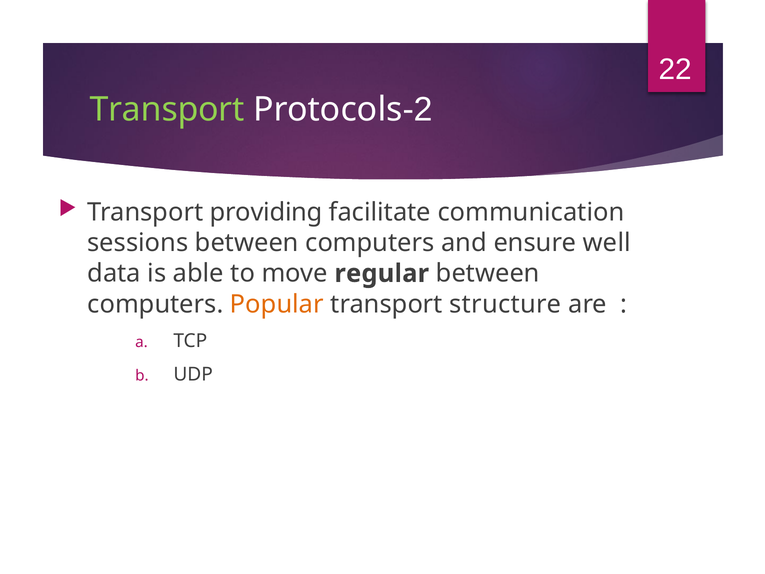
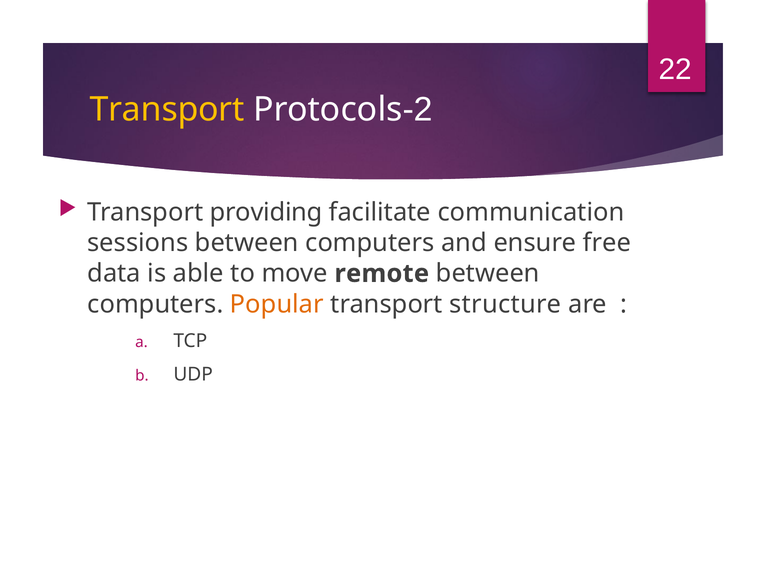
Transport colour: light green -> yellow (167, 110)
well: well -> free (607, 243)
regular: regular -> remote (382, 273)
